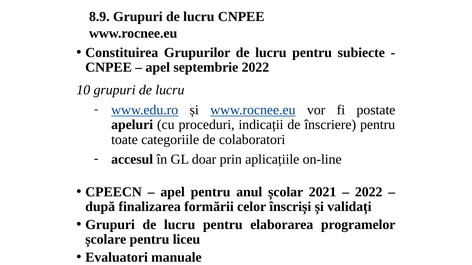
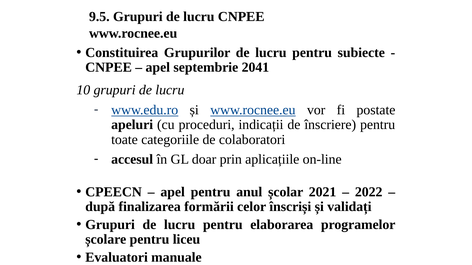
8.9: 8.9 -> 9.5 (99, 17)
septembrie 2022: 2022 -> 2041 (255, 68)
